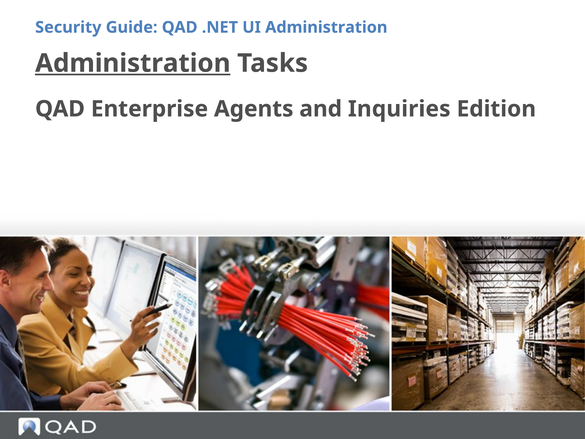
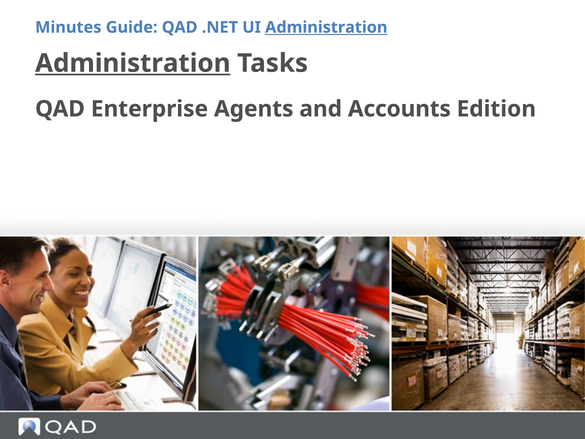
Security: Security -> Minutes (68, 27)
Administration underline: none -> present (326, 27)
Inquiries: Inquiries -> Accounts (399, 109)
